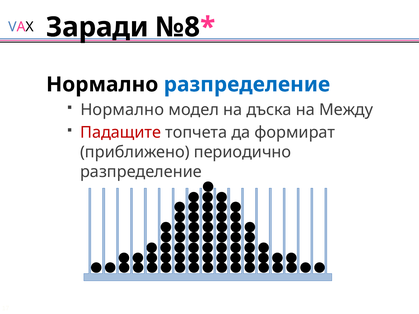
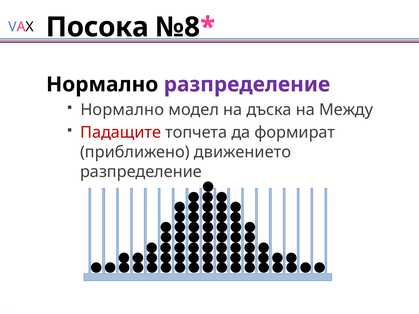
Заради: Заради -> Посока (97, 27)
разпределение colour: blue -> purple (247, 85)
периодично: периодично -> движението (242, 152)
